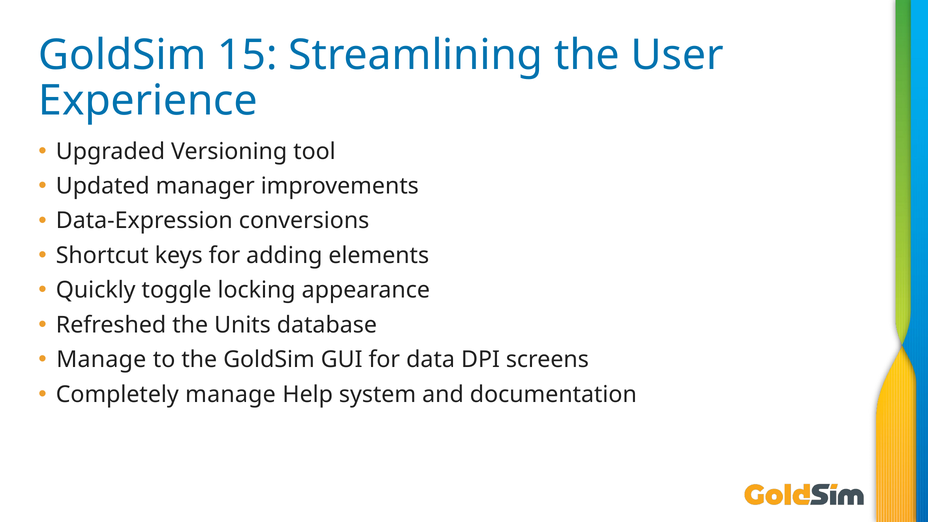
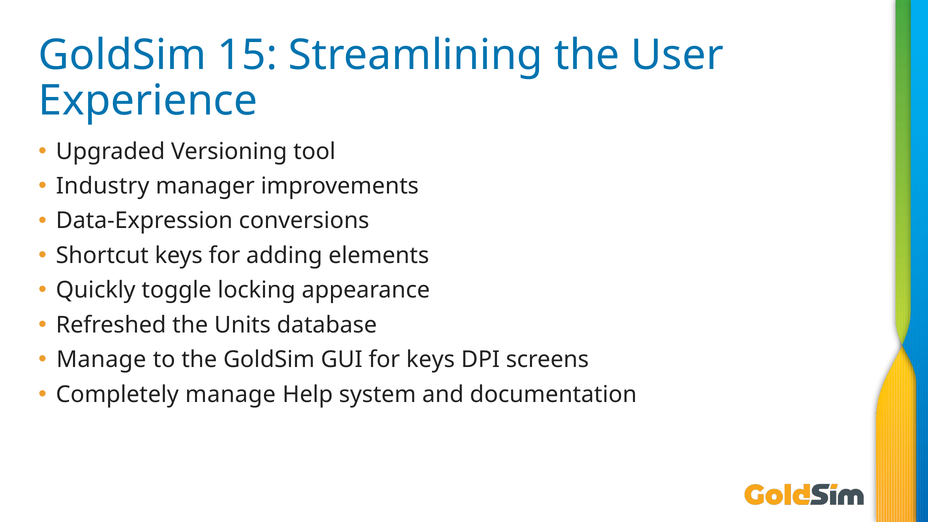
Updated: Updated -> Industry (103, 186)
for data: data -> keys (431, 360)
